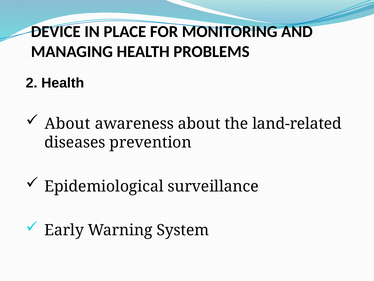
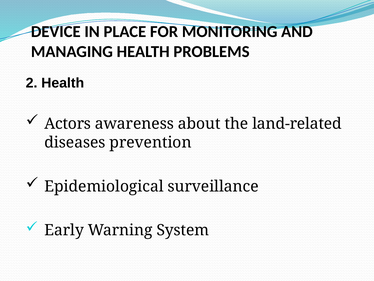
About: About -> Actors (68, 123)
